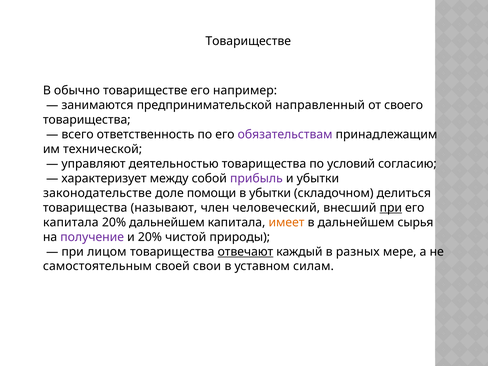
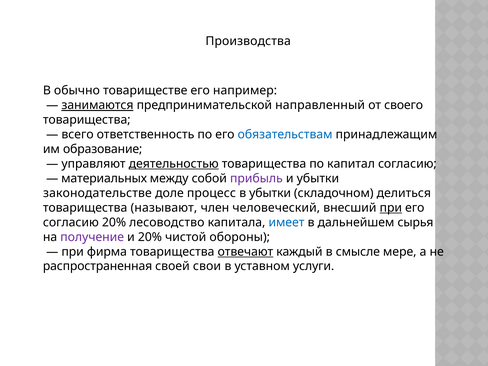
Товариществе: Товариществе -> Производства (248, 41)
занимаются underline: none -> present (97, 105)
обязательствам colour: purple -> blue (285, 135)
технической: технической -> образование (103, 149)
деятельностью underline: none -> present (174, 164)
условий: условий -> капитал (351, 164)
характеризует: характеризует -> материальных (104, 178)
помощи: помощи -> процесс (211, 193)
капитала: капитала -> согласию (71, 222)
20% дальнейшем: дальнейшем -> лесоводство (167, 222)
имеет colour: orange -> blue (286, 222)
природы: природы -> обороны (240, 237)
лицом: лицом -> фирма (107, 252)
разных: разных -> смысле (358, 252)
самостоятельным: самостоятельным -> распространенная (98, 266)
силам: силам -> услуги (314, 266)
